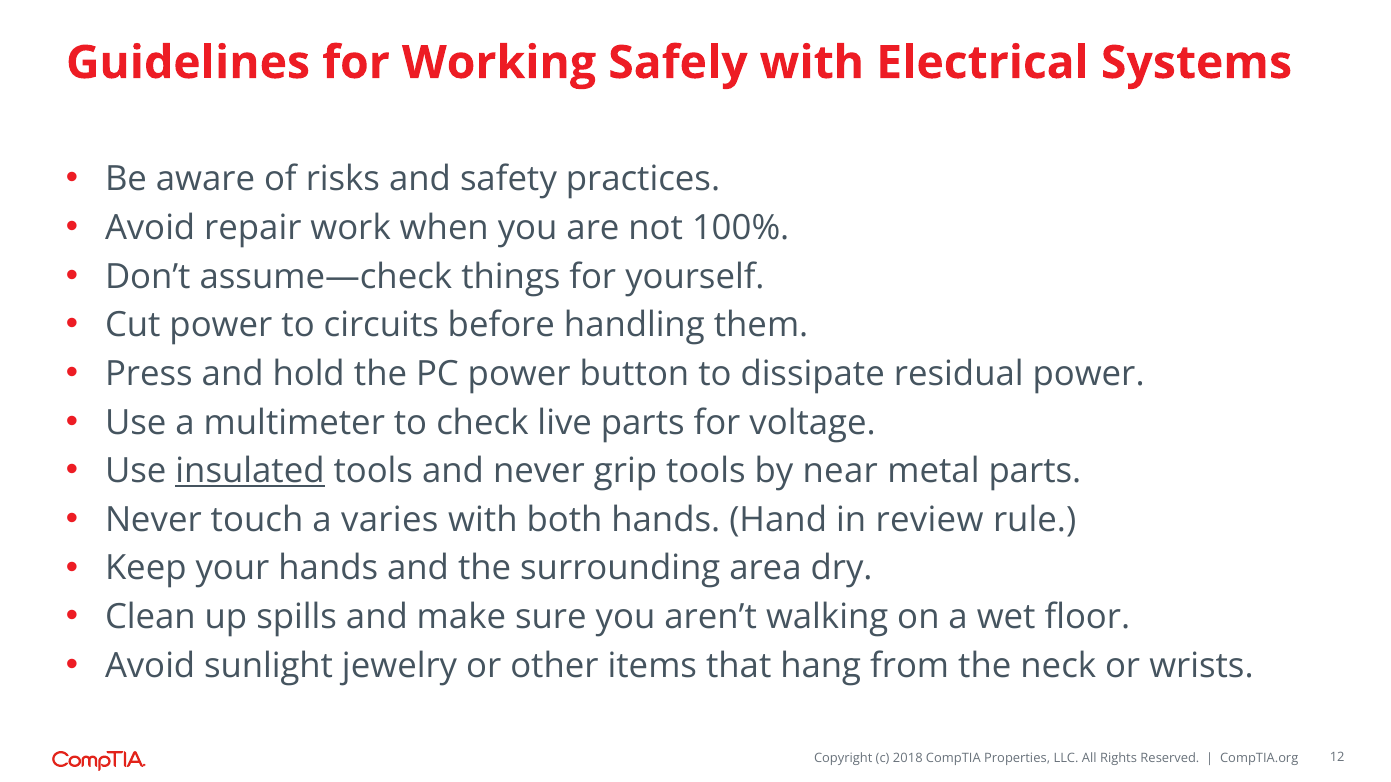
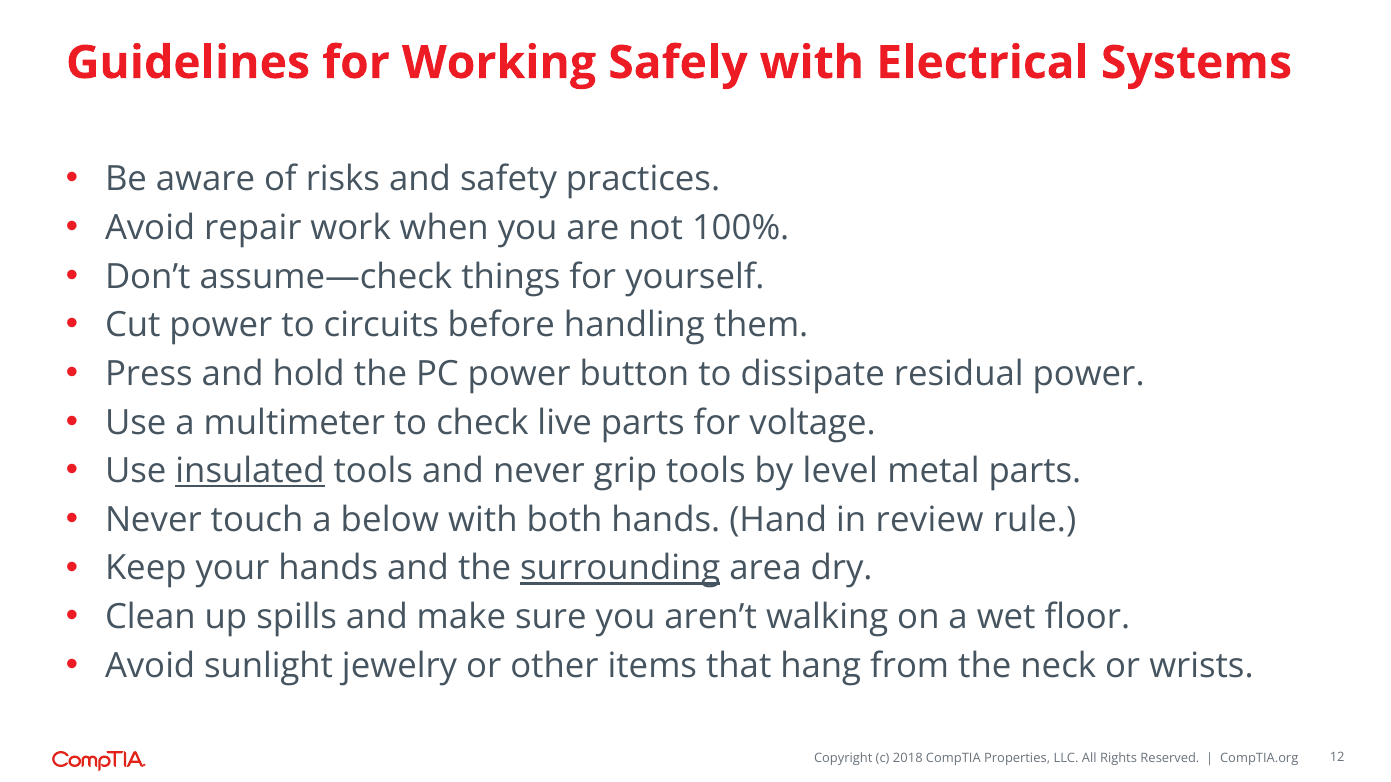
near: near -> level (840, 471)
varies: varies -> below (390, 520)
surrounding underline: none -> present (620, 569)
